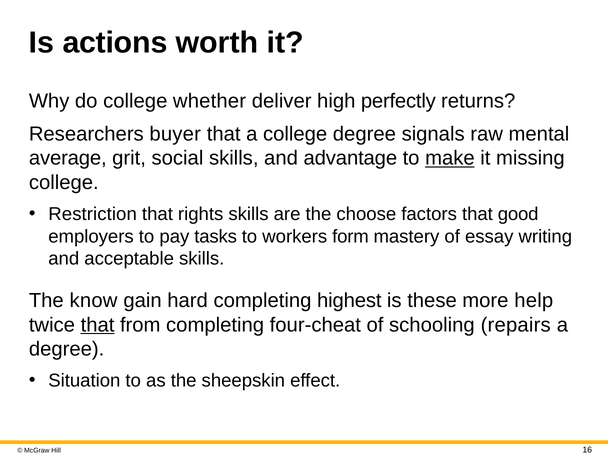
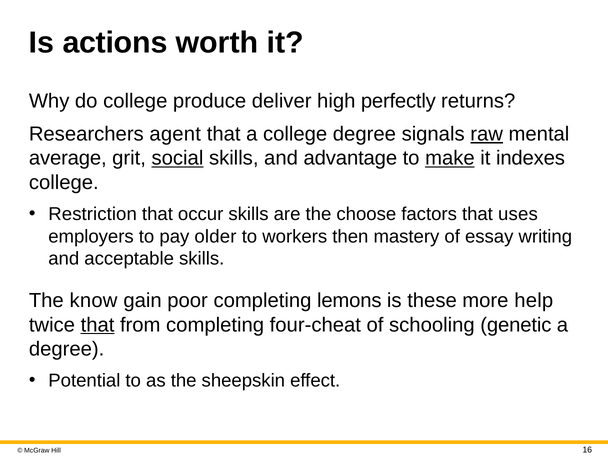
whether: whether -> produce (210, 101)
buyer: buyer -> agent (175, 134)
raw underline: none -> present (487, 134)
social underline: none -> present (177, 158)
missing: missing -> indexes (530, 158)
rights: rights -> occur (201, 214)
good: good -> uses (518, 214)
tasks: tasks -> older (215, 236)
form: form -> then (350, 236)
hard: hard -> poor (188, 301)
highest: highest -> lemons (349, 301)
repairs: repairs -> genetic (516, 325)
Situation: Situation -> Potential (84, 381)
